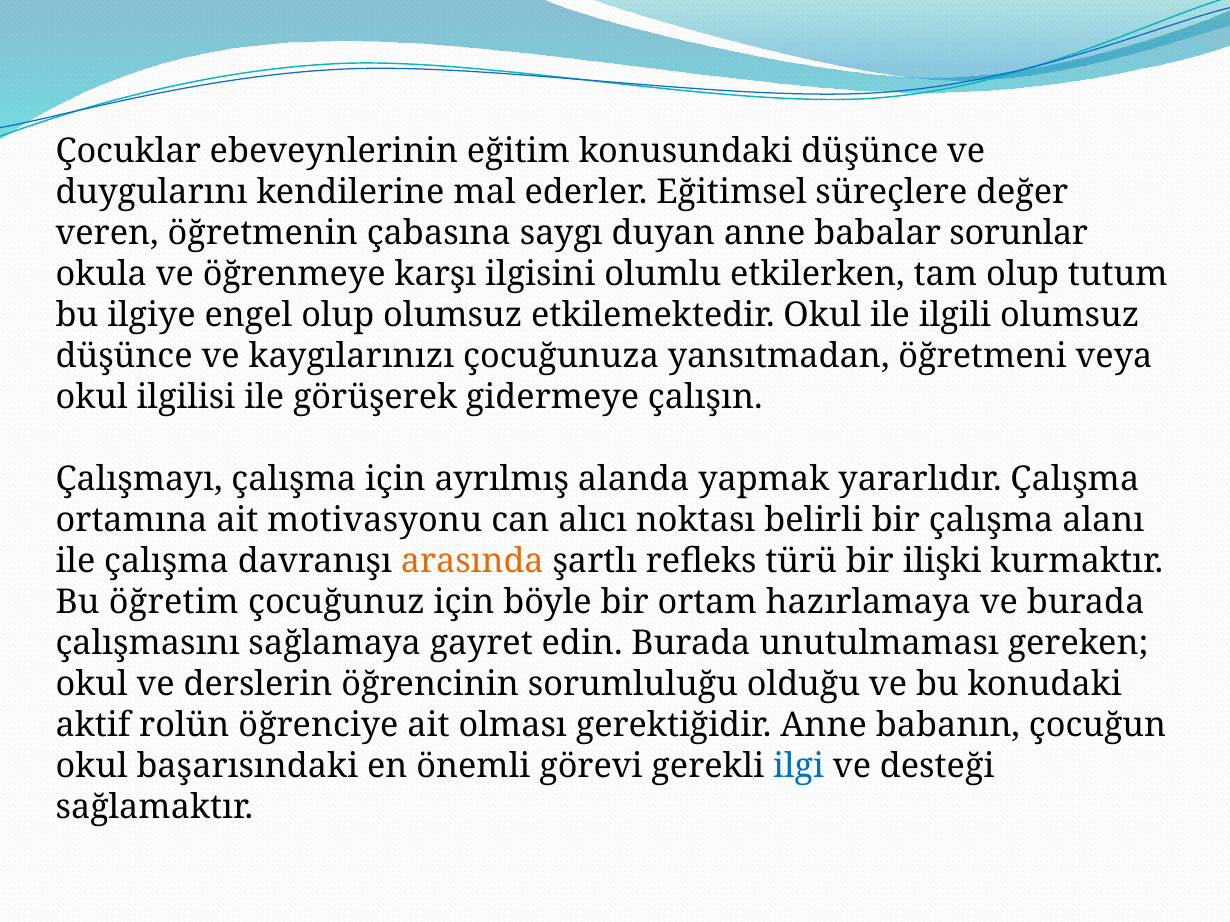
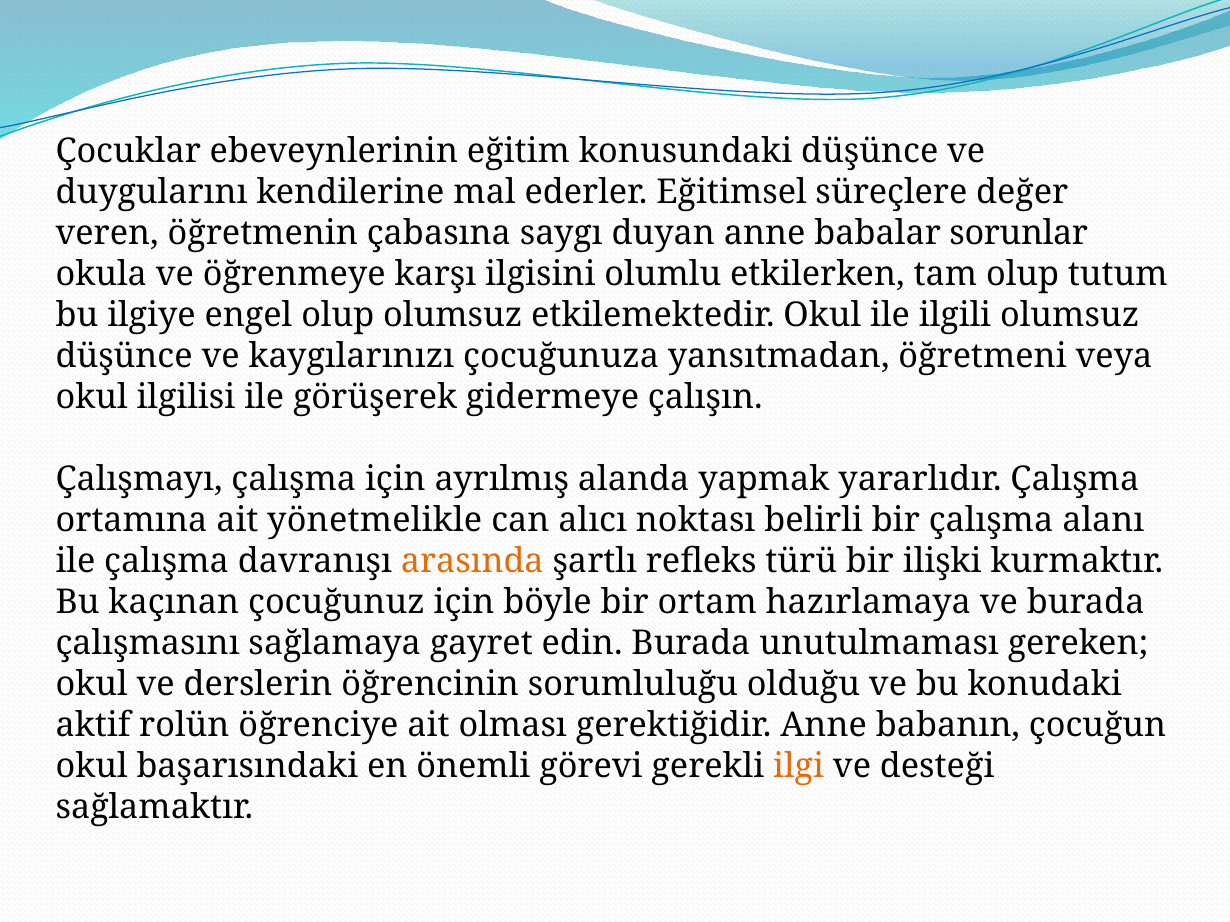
motivasyonu: motivasyonu -> yönetmelikle (375, 520)
öğretim: öğretim -> kaçınan (174, 602)
ilgi colour: blue -> orange (799, 766)
